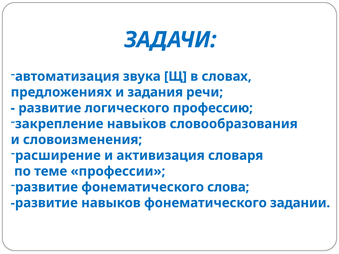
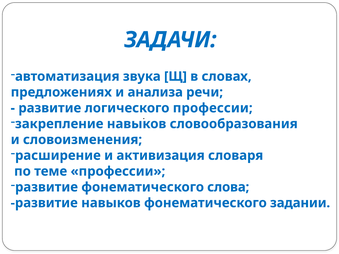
задания: задания -> анализа (155, 92)
профессию: профессию -> профессии (213, 108)
